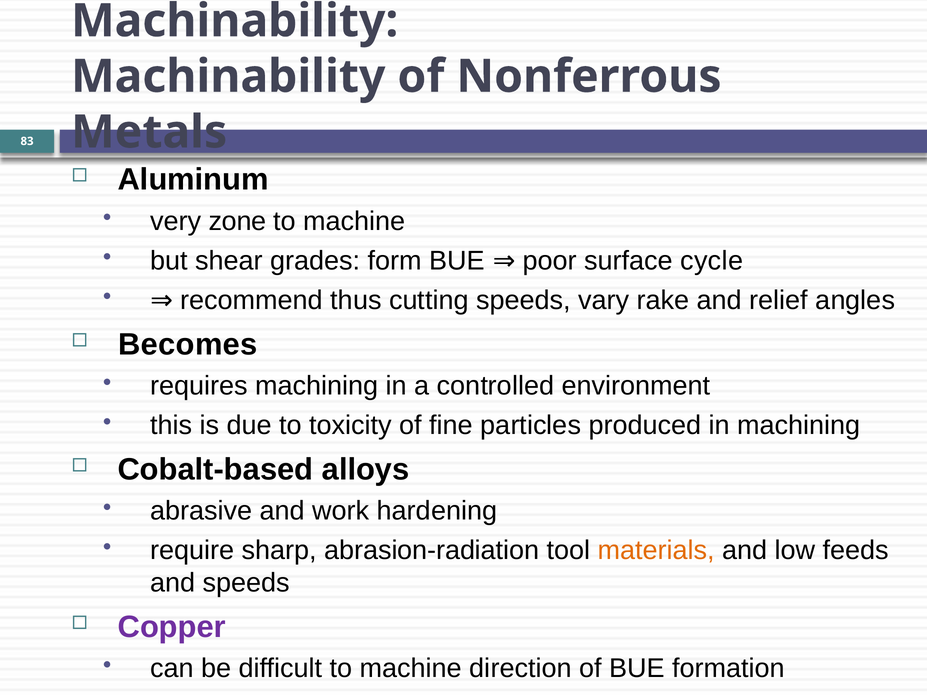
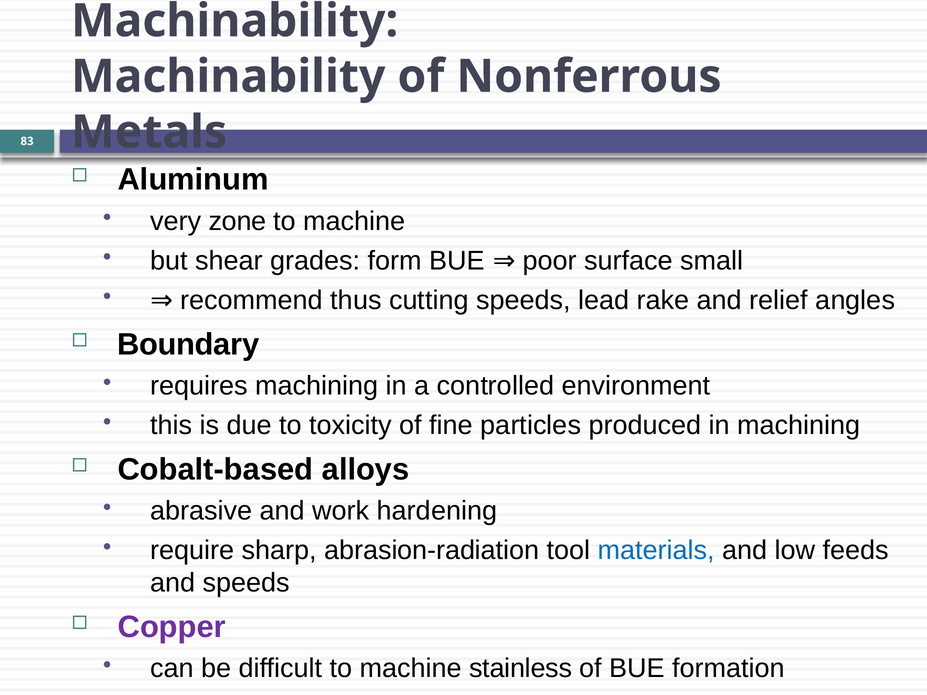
cycle: cycle -> small (712, 261)
vary: vary -> lead (604, 300)
Becomes: Becomes -> Boundary (188, 345)
materials colour: orange -> blue (656, 551)
direction: direction -> stainless (521, 669)
